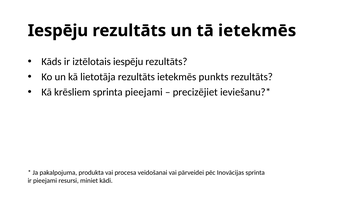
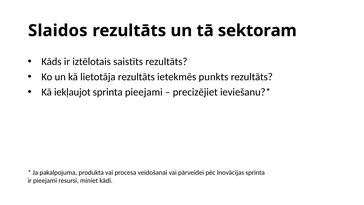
Iespēju: Iespēju -> Slaidos (58, 31)
tā ietekmēs: ietekmēs -> sektoram (257, 31)
iztēlotais iespēju: iespēju -> saistīts (128, 62)
krēsliem: krēsliem -> iekļaujot (72, 92)
